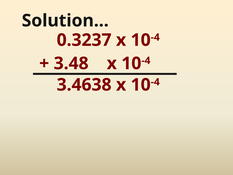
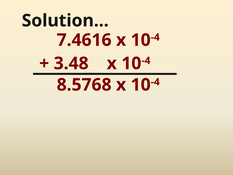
0.3237: 0.3237 -> 7.4616 (84, 40)
3.4638: 3.4638 -> 8.5768 (84, 85)
